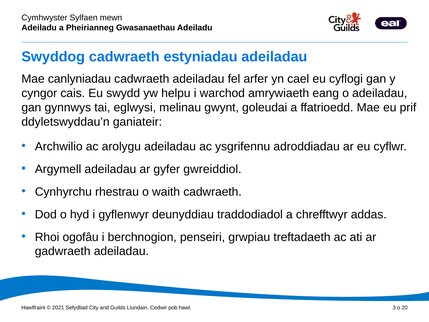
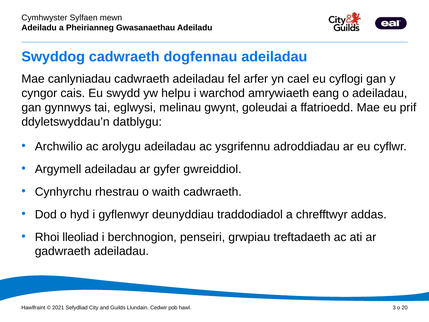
estyniadau: estyniadau -> dogfennau (200, 57)
ganiateir: ganiateir -> datblygu (137, 122)
ogofâu: ogofâu -> lleoliad (81, 237)
